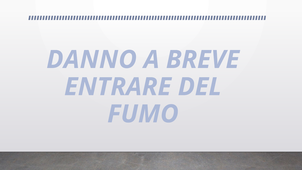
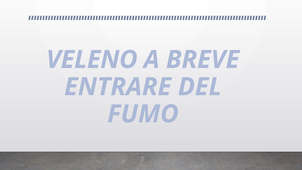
DANNO: DANNO -> VELENO (92, 60)
